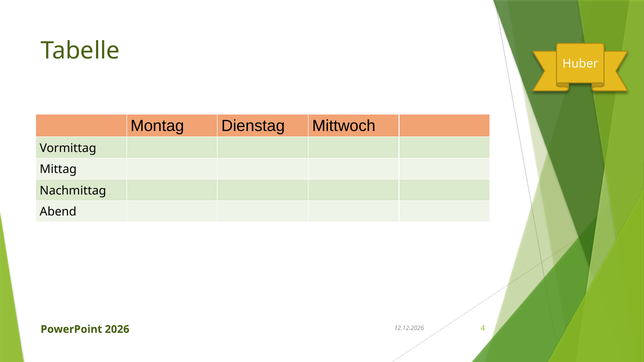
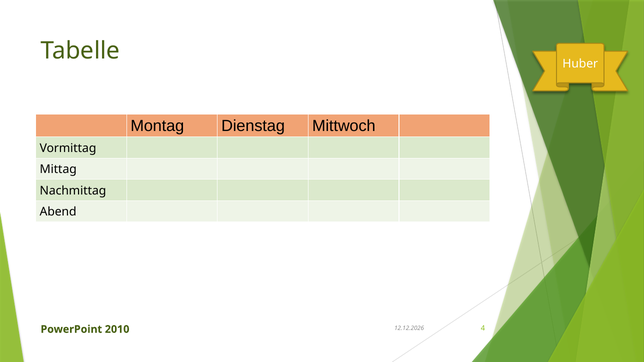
2026: 2026 -> 2010 (117, 329)
